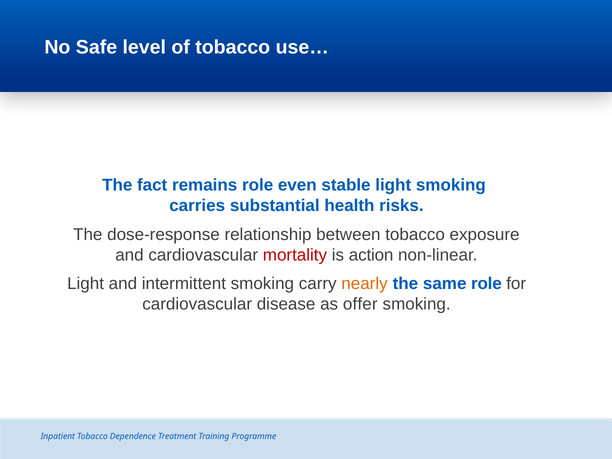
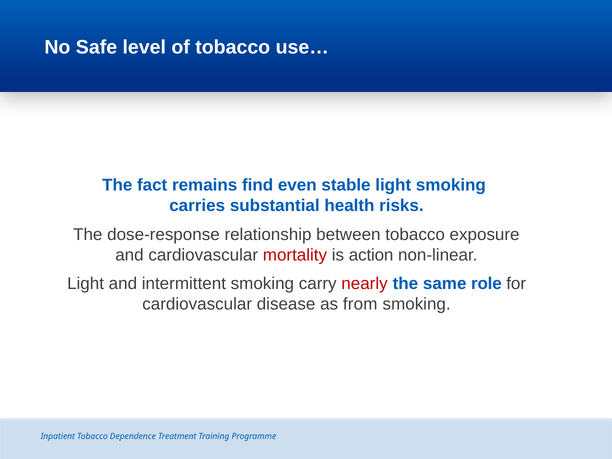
remains role: role -> find (258, 185)
nearly colour: orange -> red (365, 284)
offer: offer -> from (360, 304)
